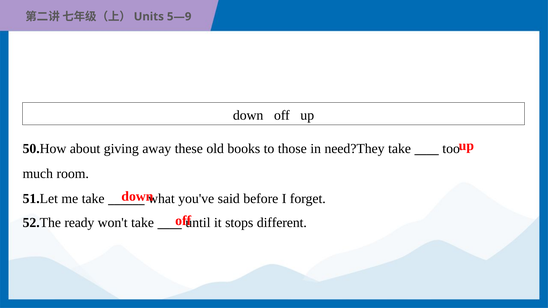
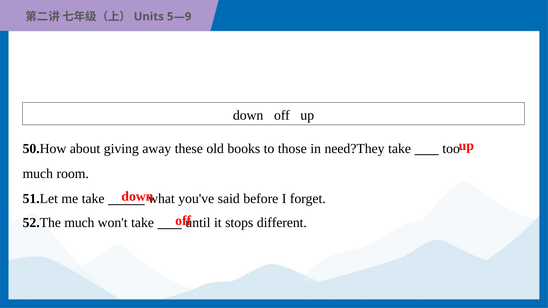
52.The ready: ready -> much (79, 223)
